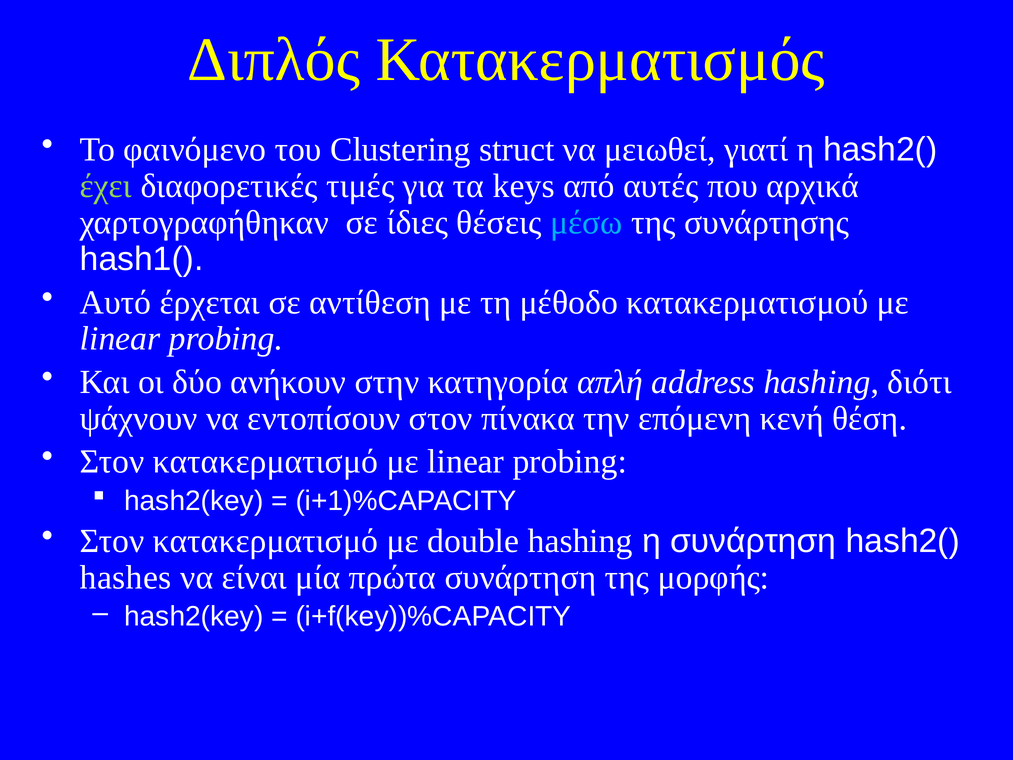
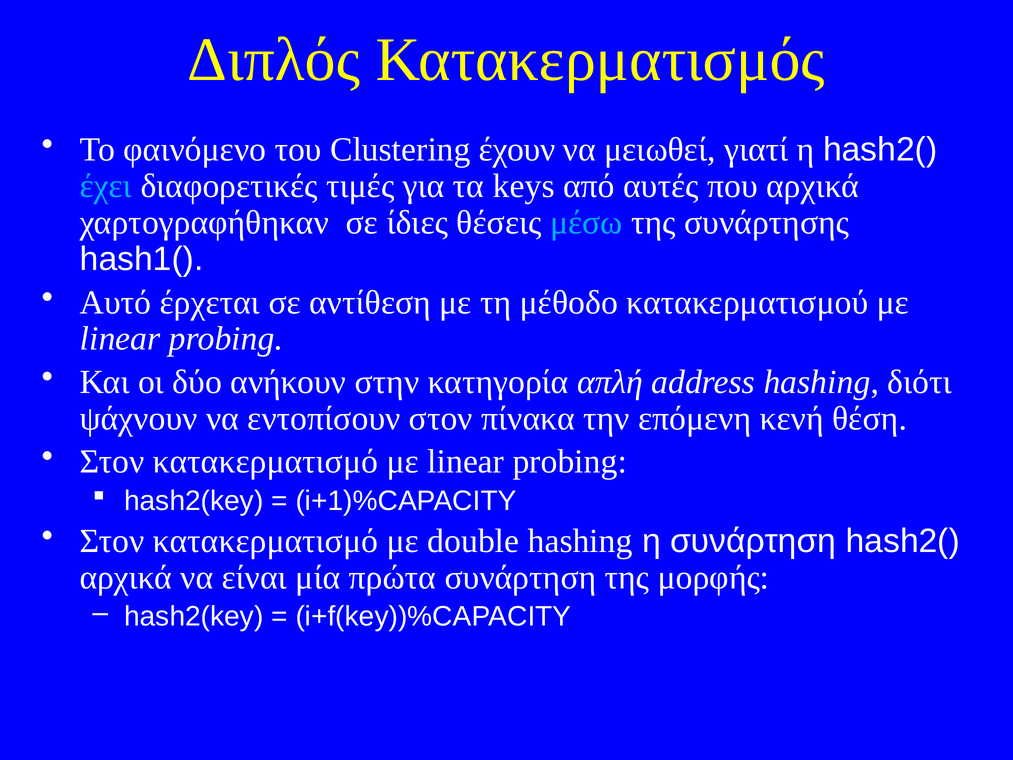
struct: struct -> έχουν (517, 150)
έχει colour: light green -> light blue (106, 186)
hashes: hashes -> αρχικά (126, 577)
